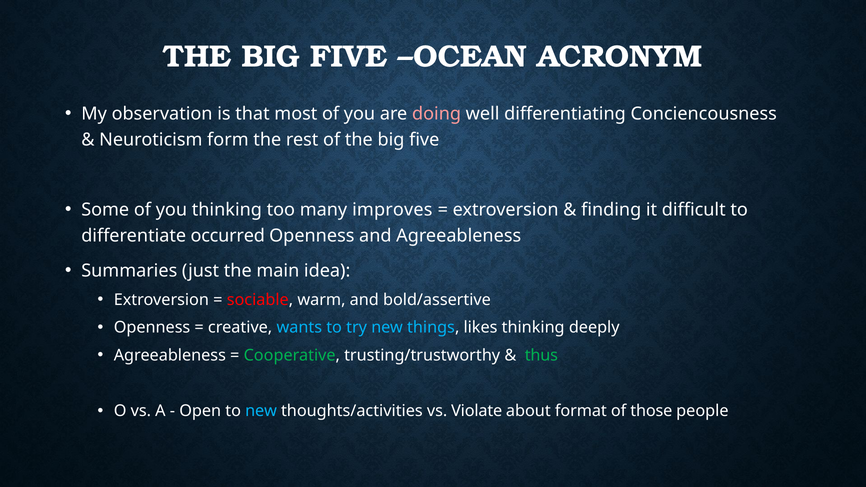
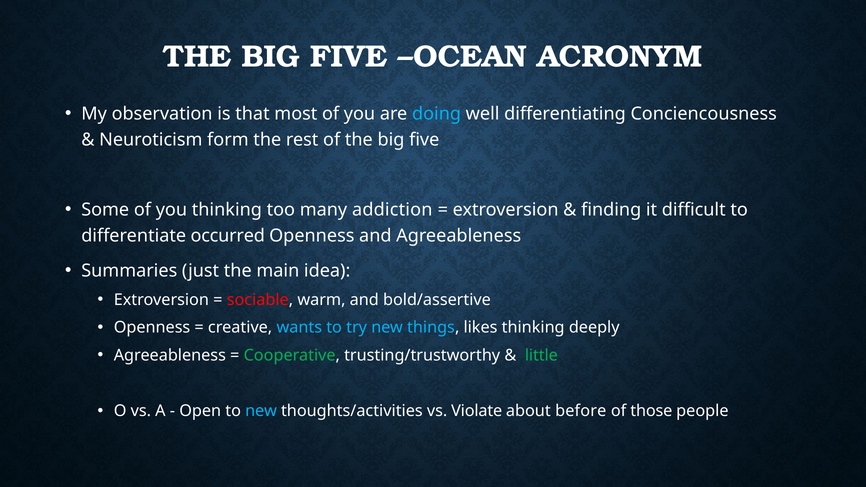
doing colour: pink -> light blue (437, 114)
improves: improves -> addiction (392, 210)
thus: thus -> little (541, 355)
format: format -> before (581, 411)
